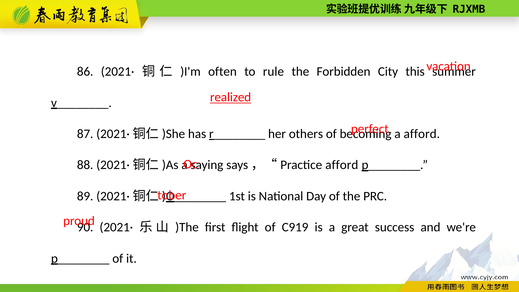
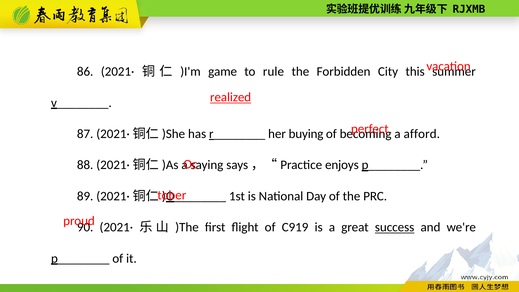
often: often -> game (223, 72)
others: others -> buying (306, 134)
says，“Practice afford: afford -> enjoys (342, 165)
success underline: none -> present (395, 227)
